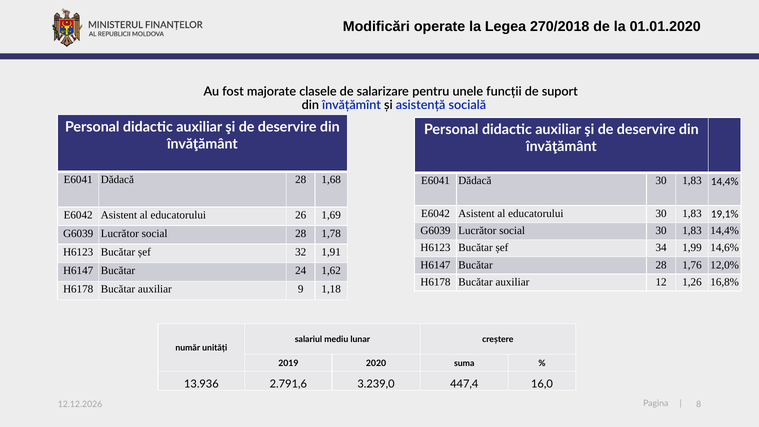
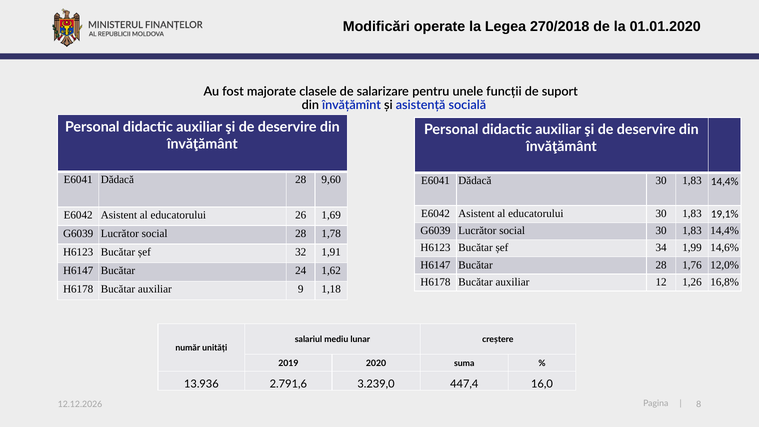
1,68: 1,68 -> 9,60 (331, 180)
